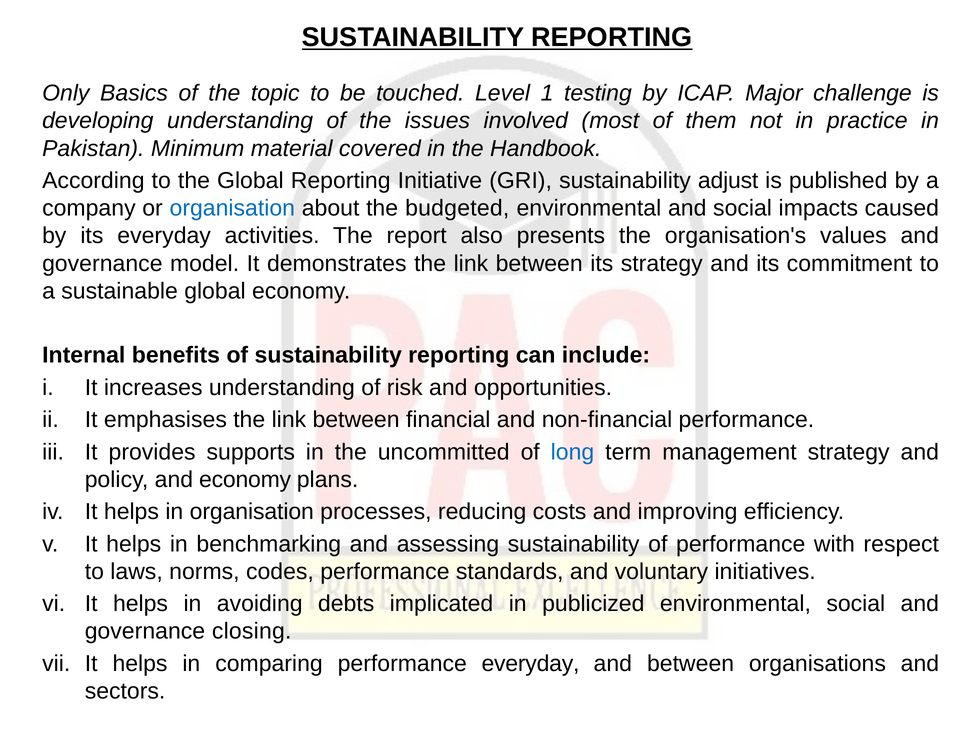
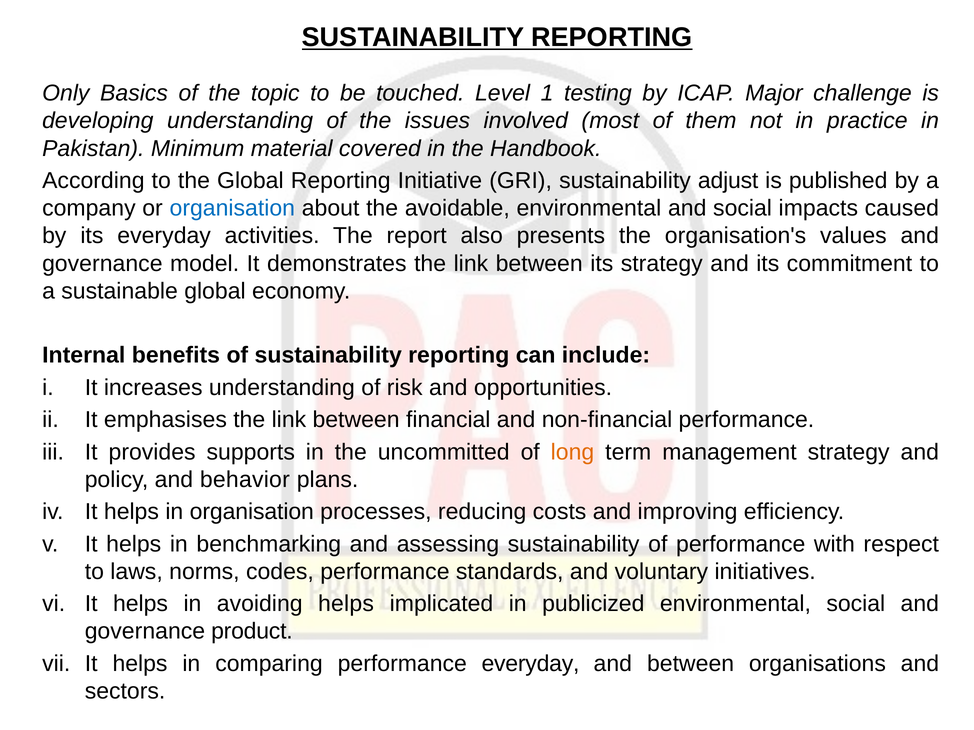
budgeted: budgeted -> avoidable (457, 208)
long colour: blue -> orange (572, 452)
and economy: economy -> behavior (245, 480)
avoiding debts: debts -> helps (346, 604)
closing: closing -> product (252, 632)
